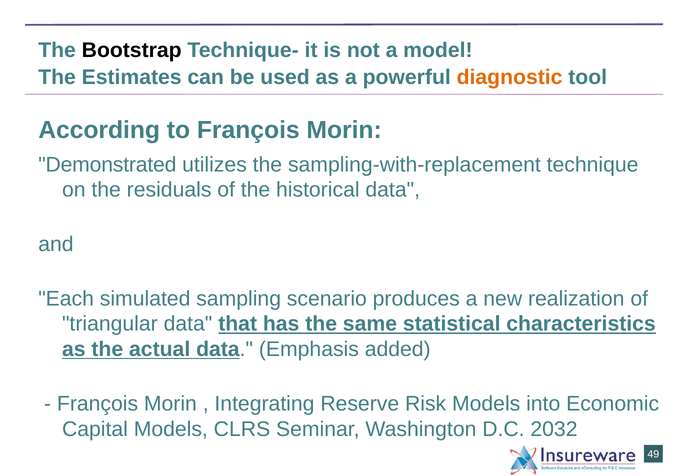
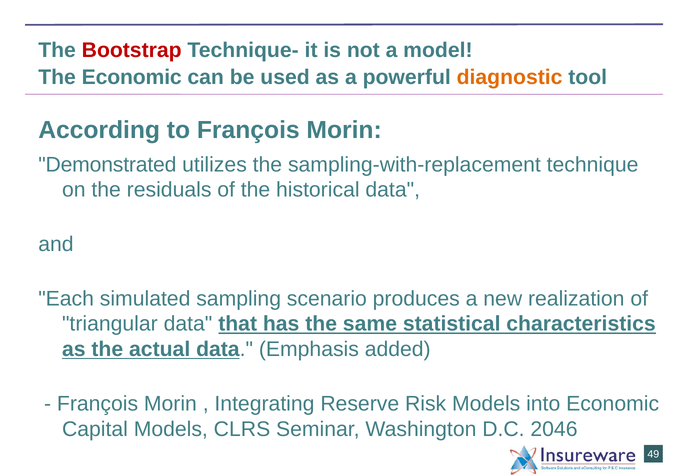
Bootstrap colour: black -> red (132, 50)
The Estimates: Estimates -> Economic (132, 77)
2032: 2032 -> 2046 (554, 429)
